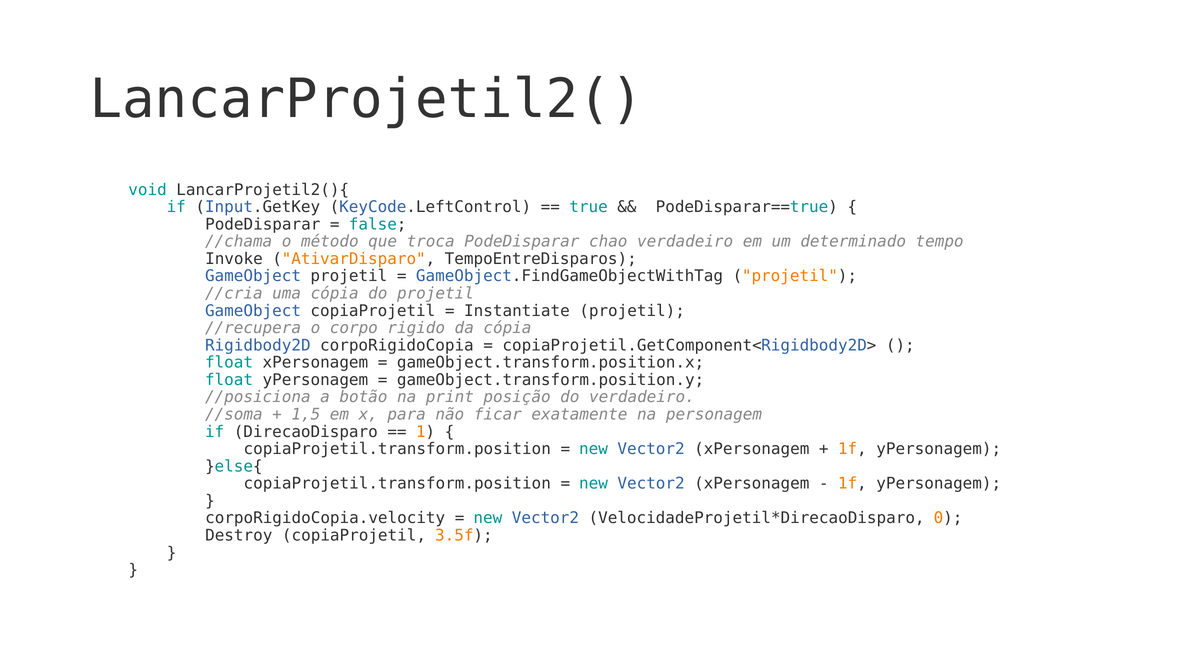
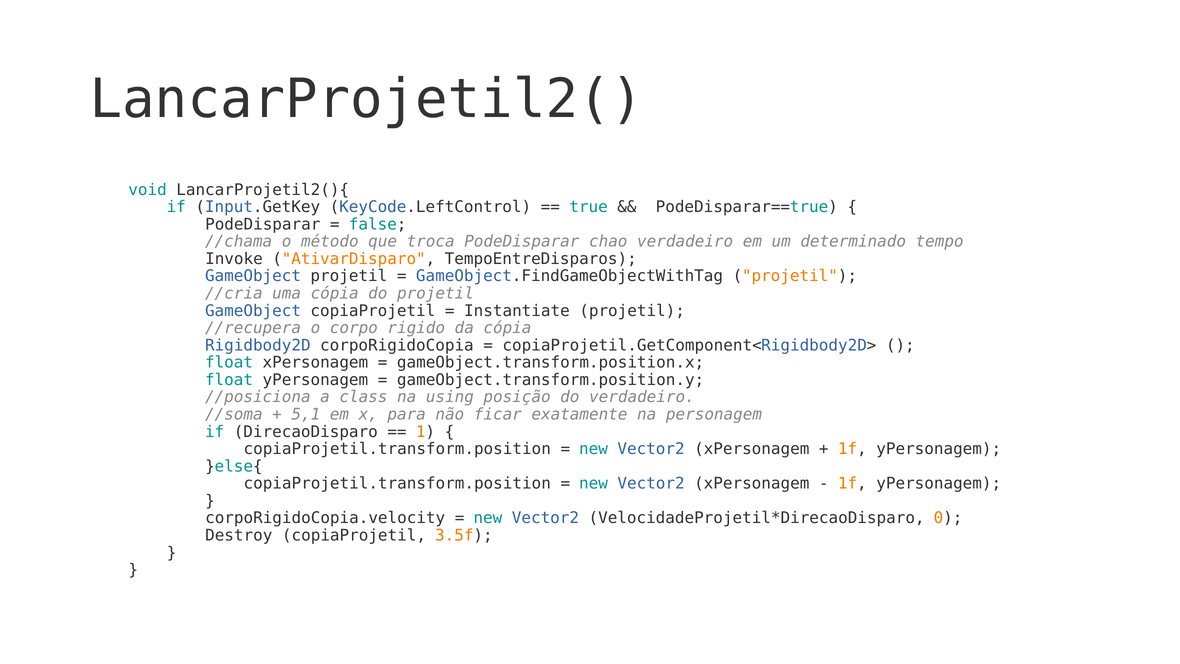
botão: botão -> class (363, 397)
print: print -> using (450, 397)
1,5: 1,5 -> 5,1 (306, 414)
